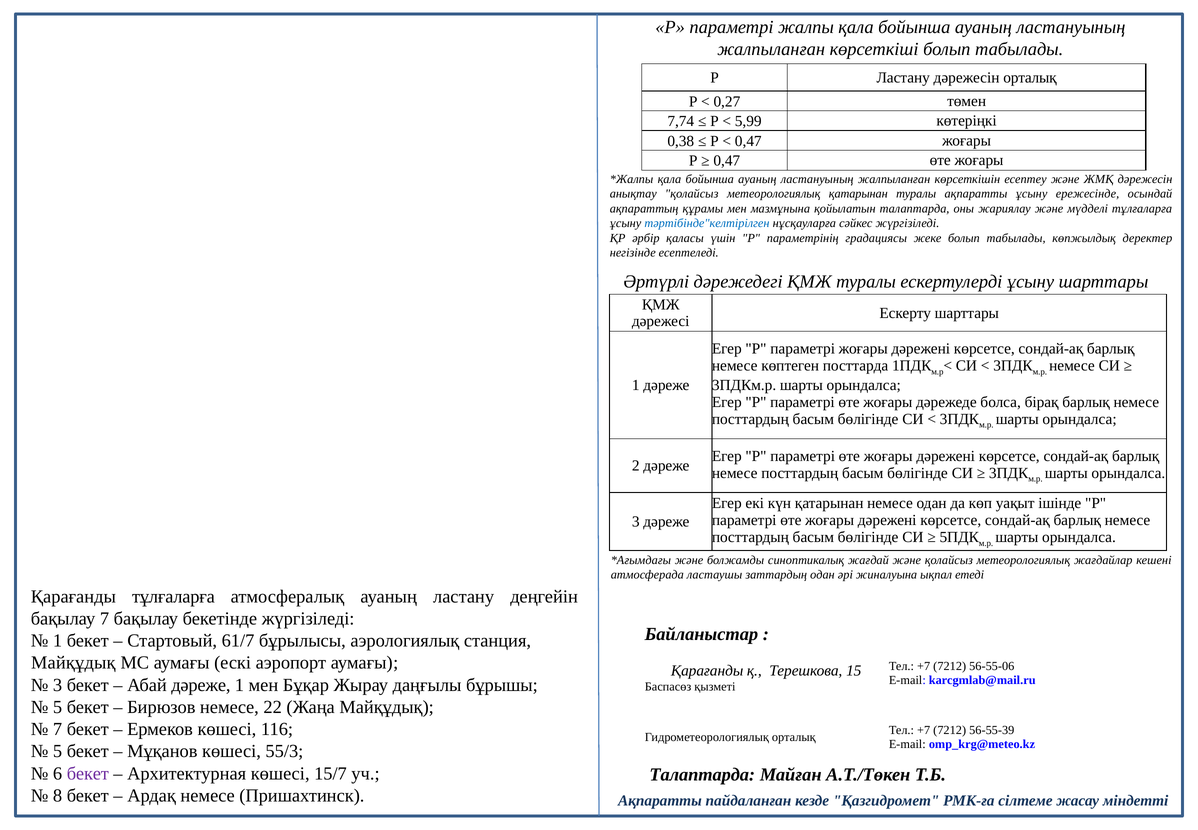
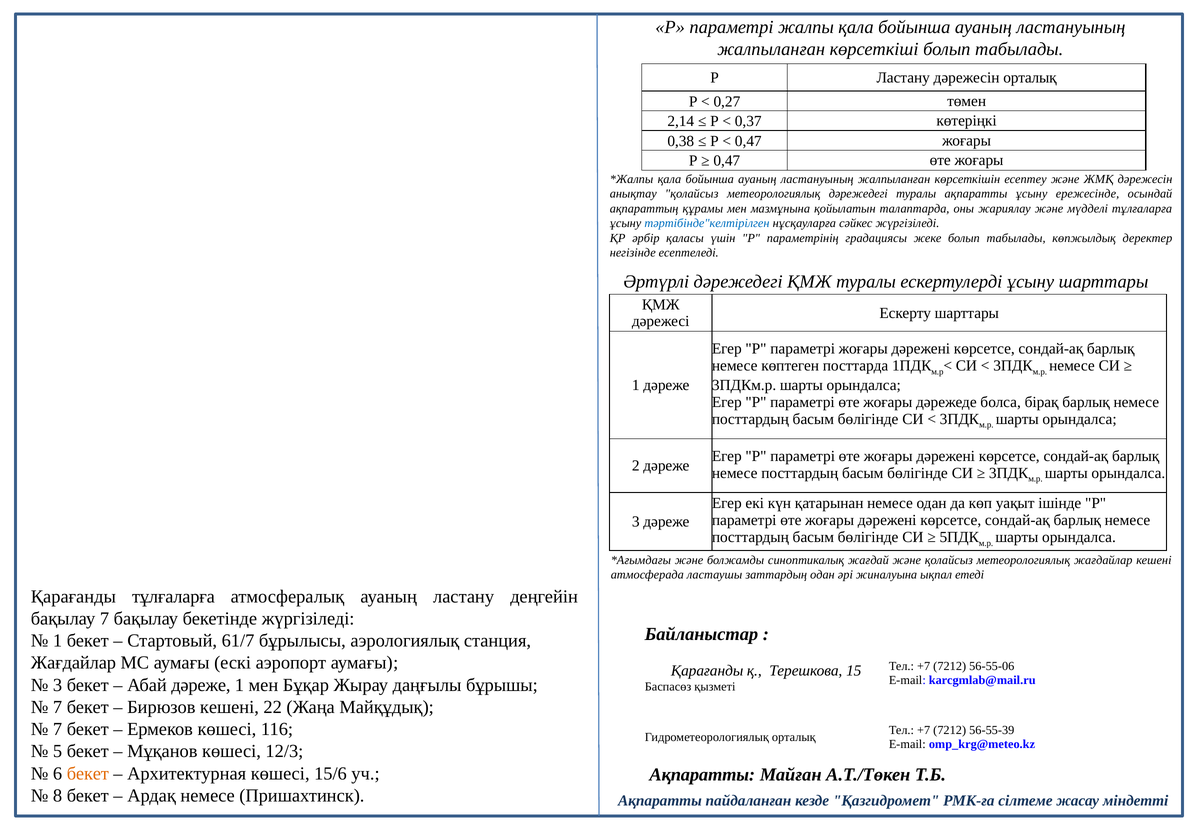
7,74: 7,74 -> 2,14 (681, 121)
5,99: 5,99 -> 0,37 (748, 121)
метеорологиялық қатарынан: қатарынан -> дәрежедегі (858, 194)
Майқұдық: Майқұдық -> Жағдайлар (73, 662)
5: 5 -> 7 (58, 707)
Бирюзов немесе: немесе -> кешені (229, 707)
55/3: 55/3 -> 12/3 (284, 751)
бекет colour: purple -> orange (88, 773)
15/7: 15/7 -> 15/6 (330, 773)
Талаптарда: Талаптарда -> Ақпаратты (702, 774)
